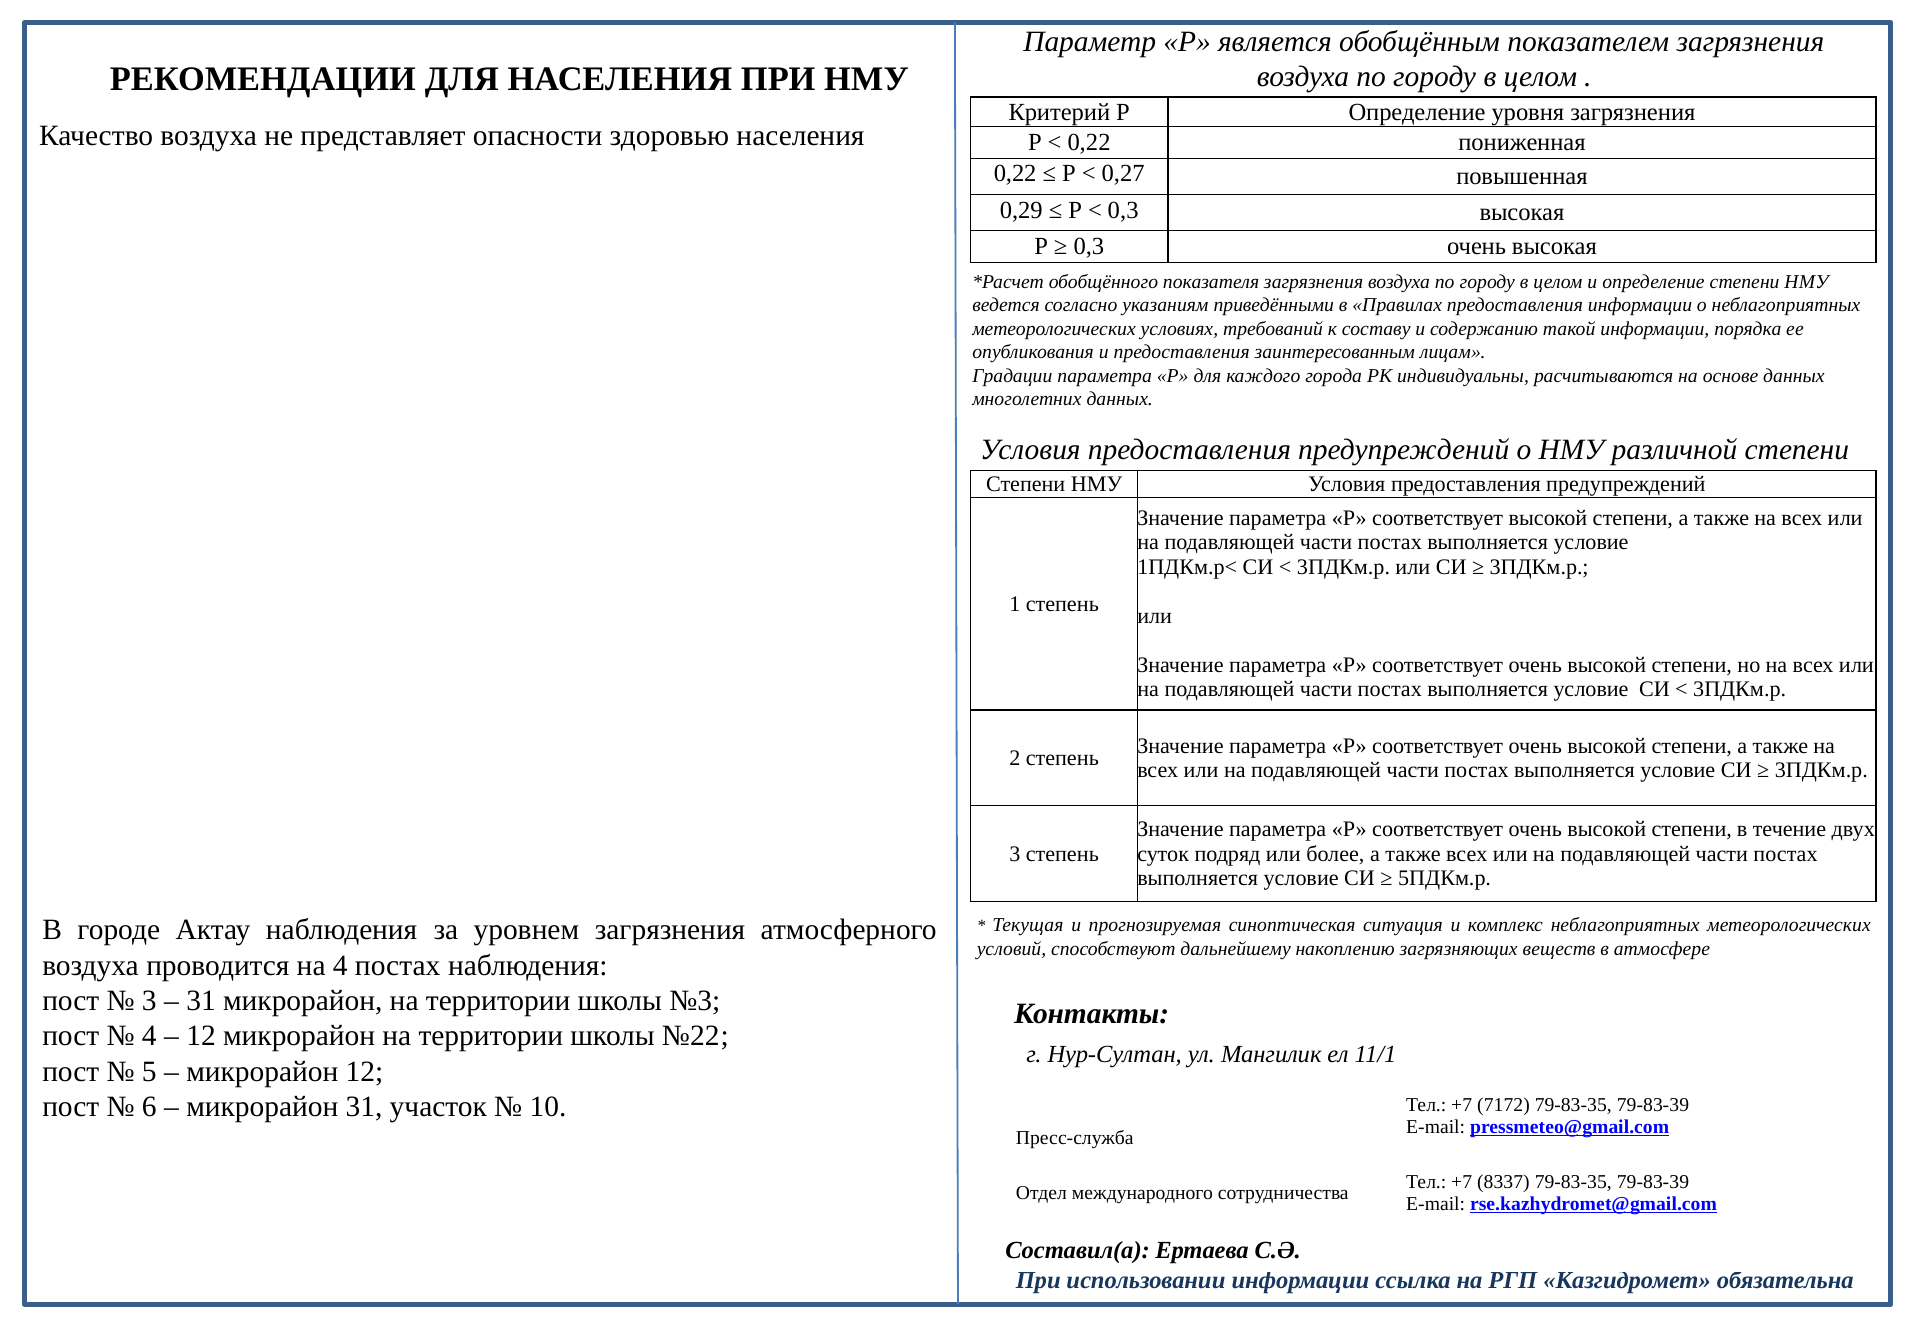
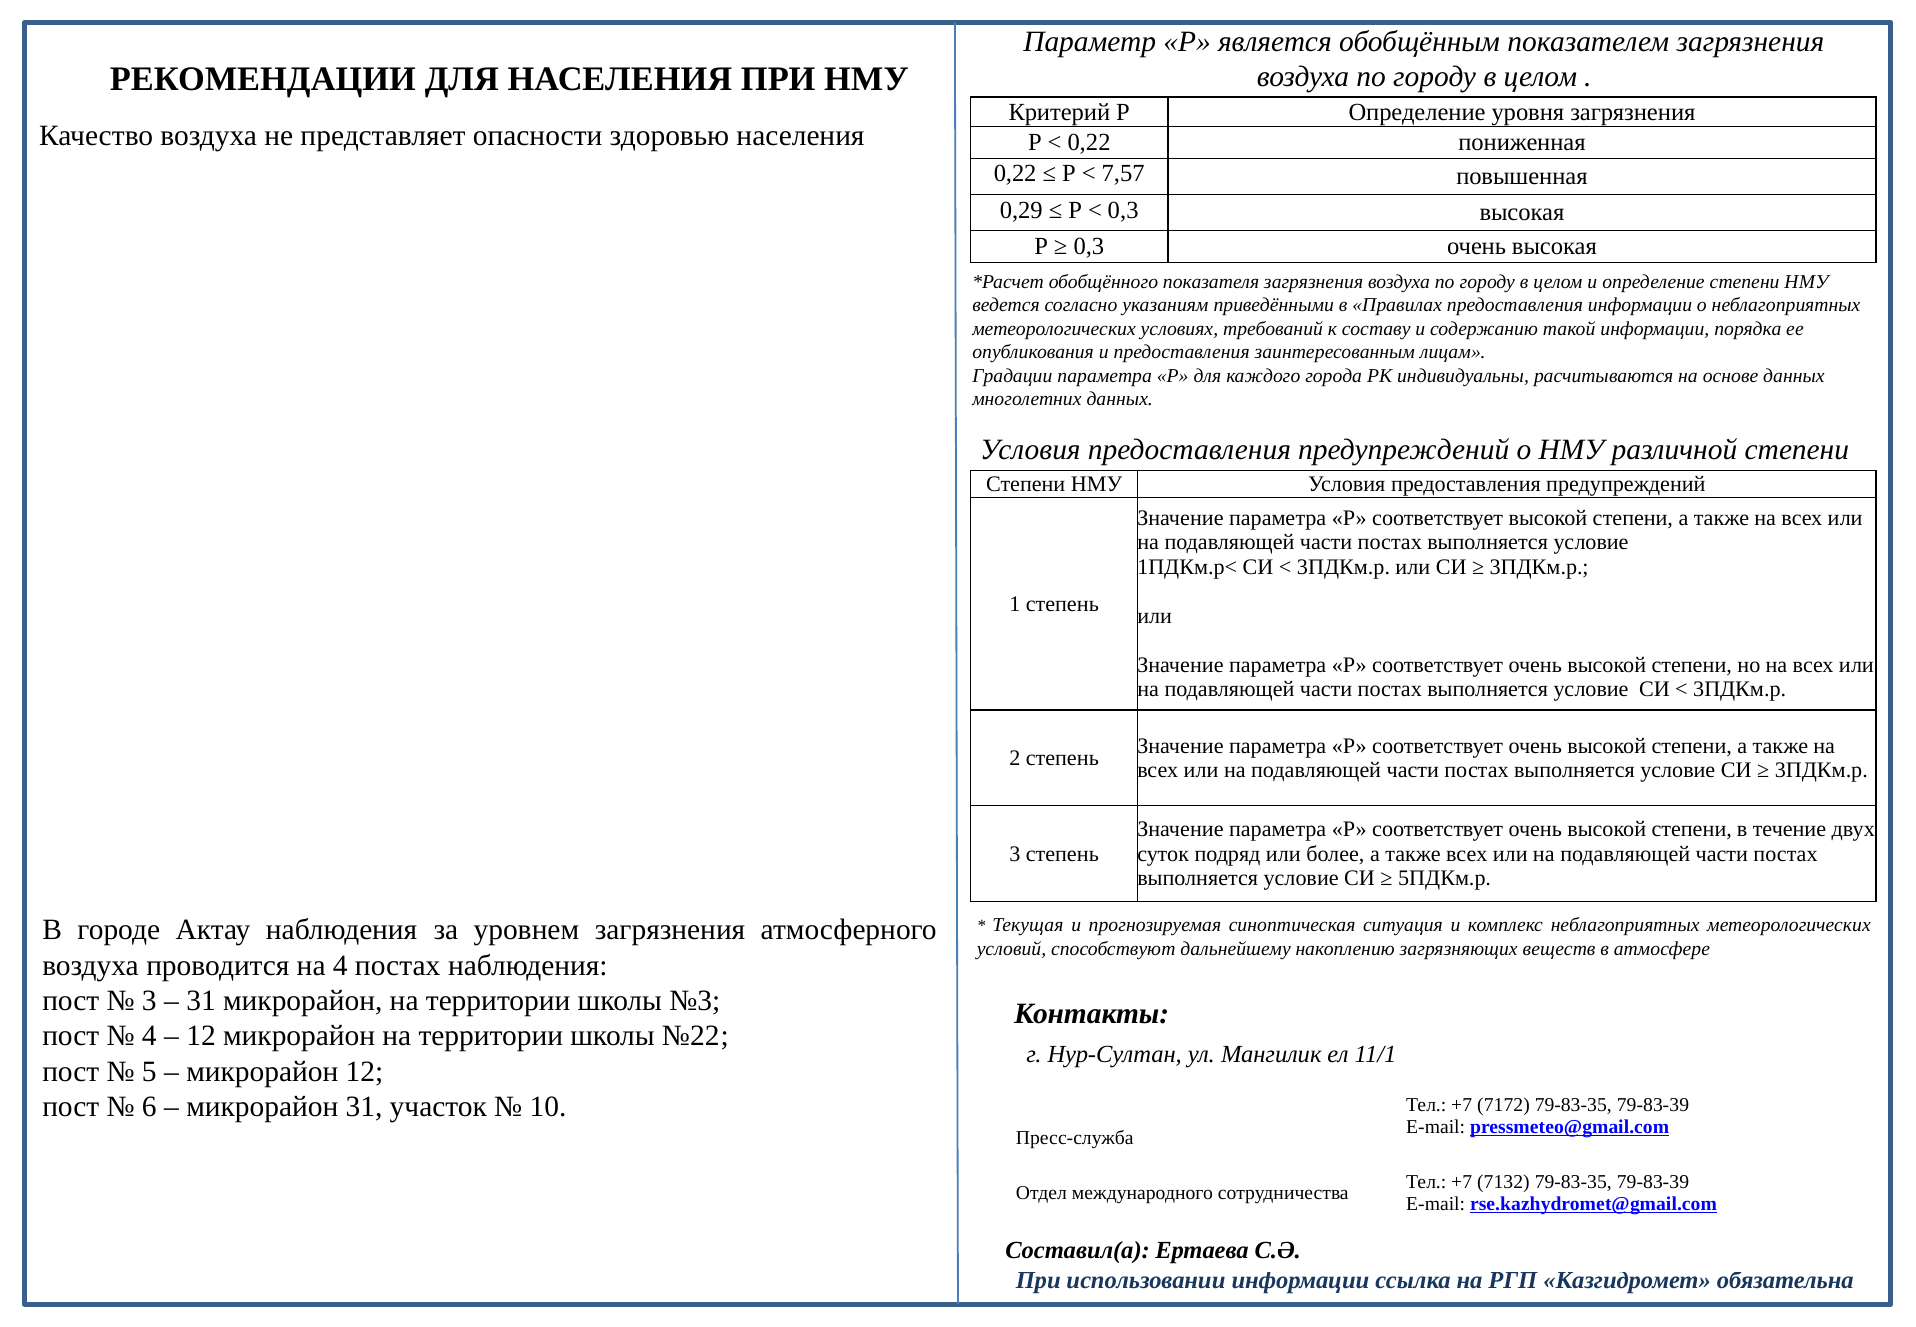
0,27: 0,27 -> 7,57 (1123, 174)
8337: 8337 -> 7132 (1503, 1181)
